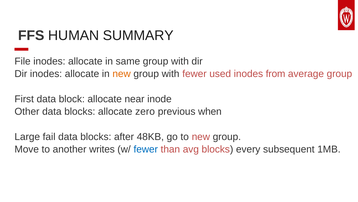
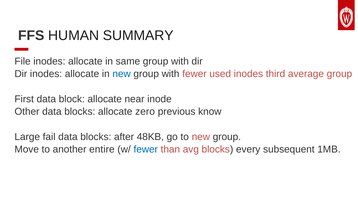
new colour: orange -> blue (122, 74)
from: from -> third (276, 74)
when: when -> know (210, 111)
writes: writes -> entire (102, 149)
